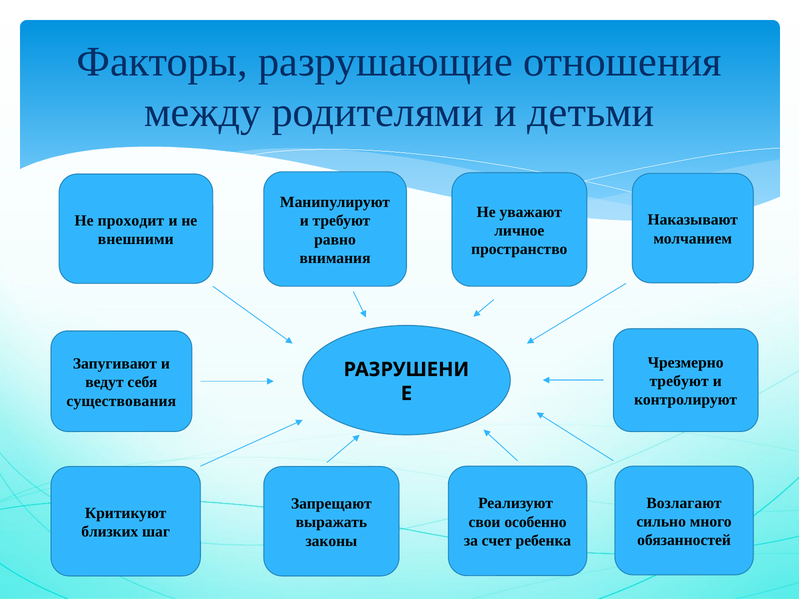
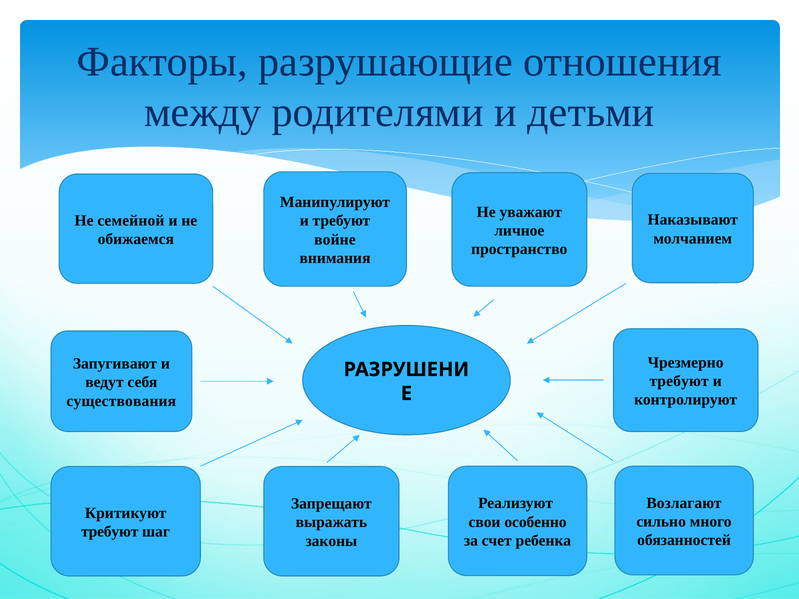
проходит: проходит -> семейной (131, 221)
внешними: внешними -> обижаемся (136, 239)
равно: равно -> войне (335, 240)
близких: близких -> требуют (110, 532)
